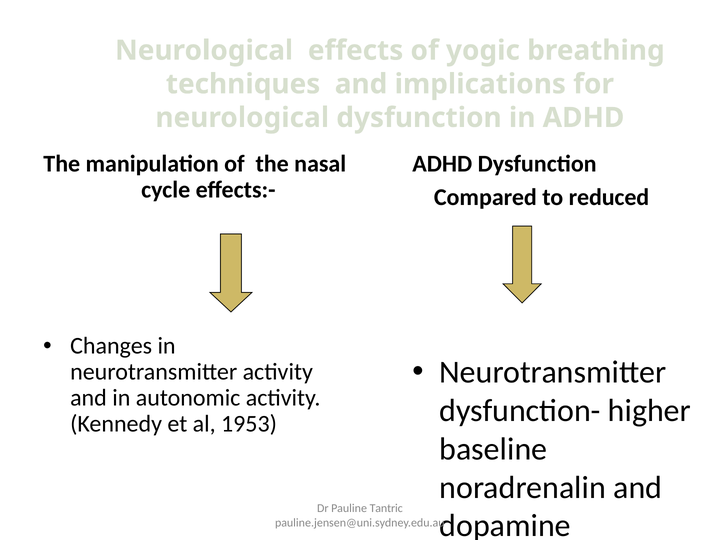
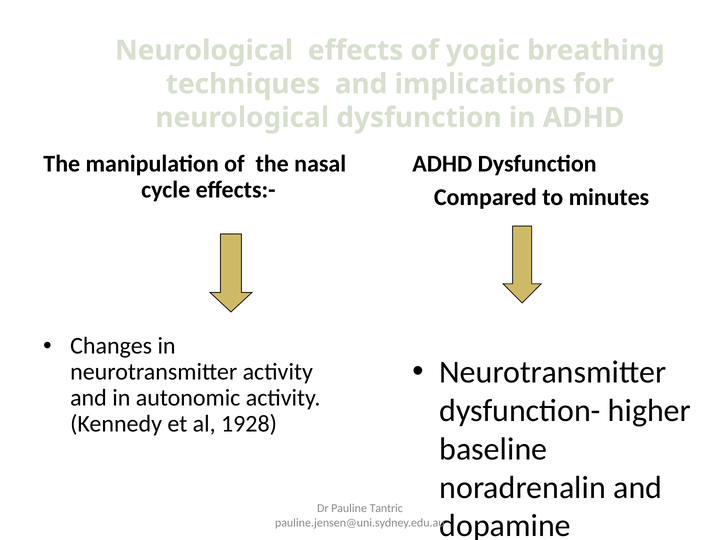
reduced: reduced -> minutes (609, 197)
1953: 1953 -> 1928 (249, 424)
